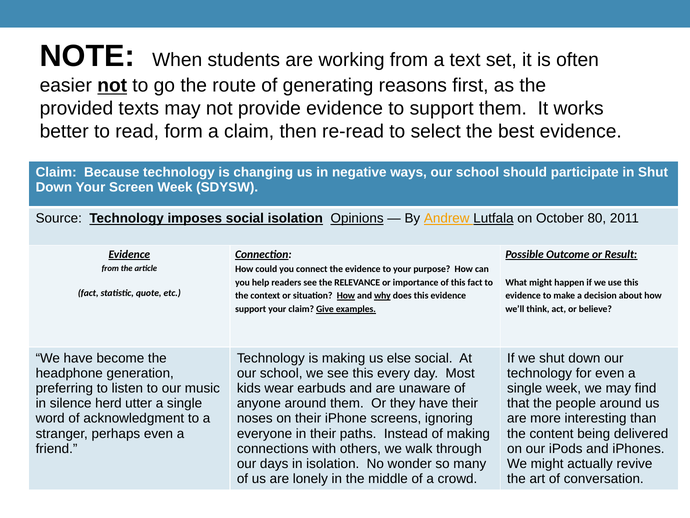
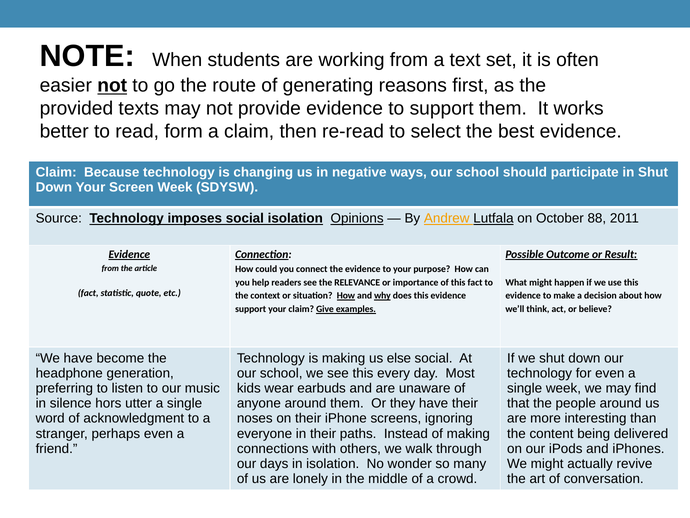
80: 80 -> 88 (597, 218)
herd: herd -> hors (108, 403)
